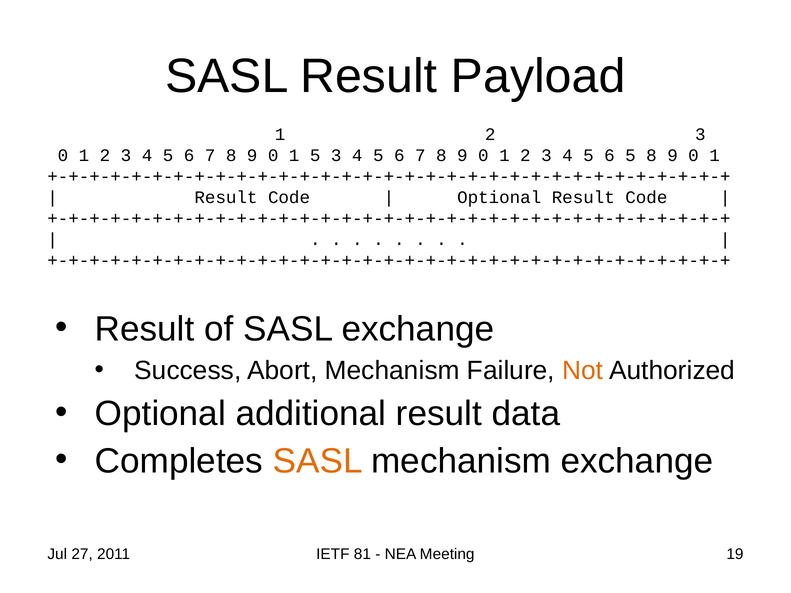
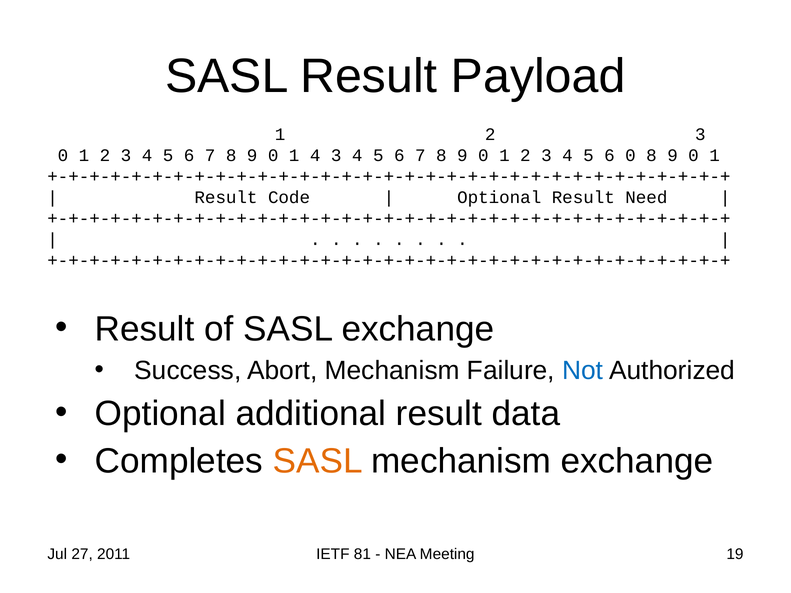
1 5: 5 -> 4 (315, 155)
6 5: 5 -> 0 (630, 155)
Optional Result Code: Code -> Need (646, 198)
Not colour: orange -> blue (583, 371)
